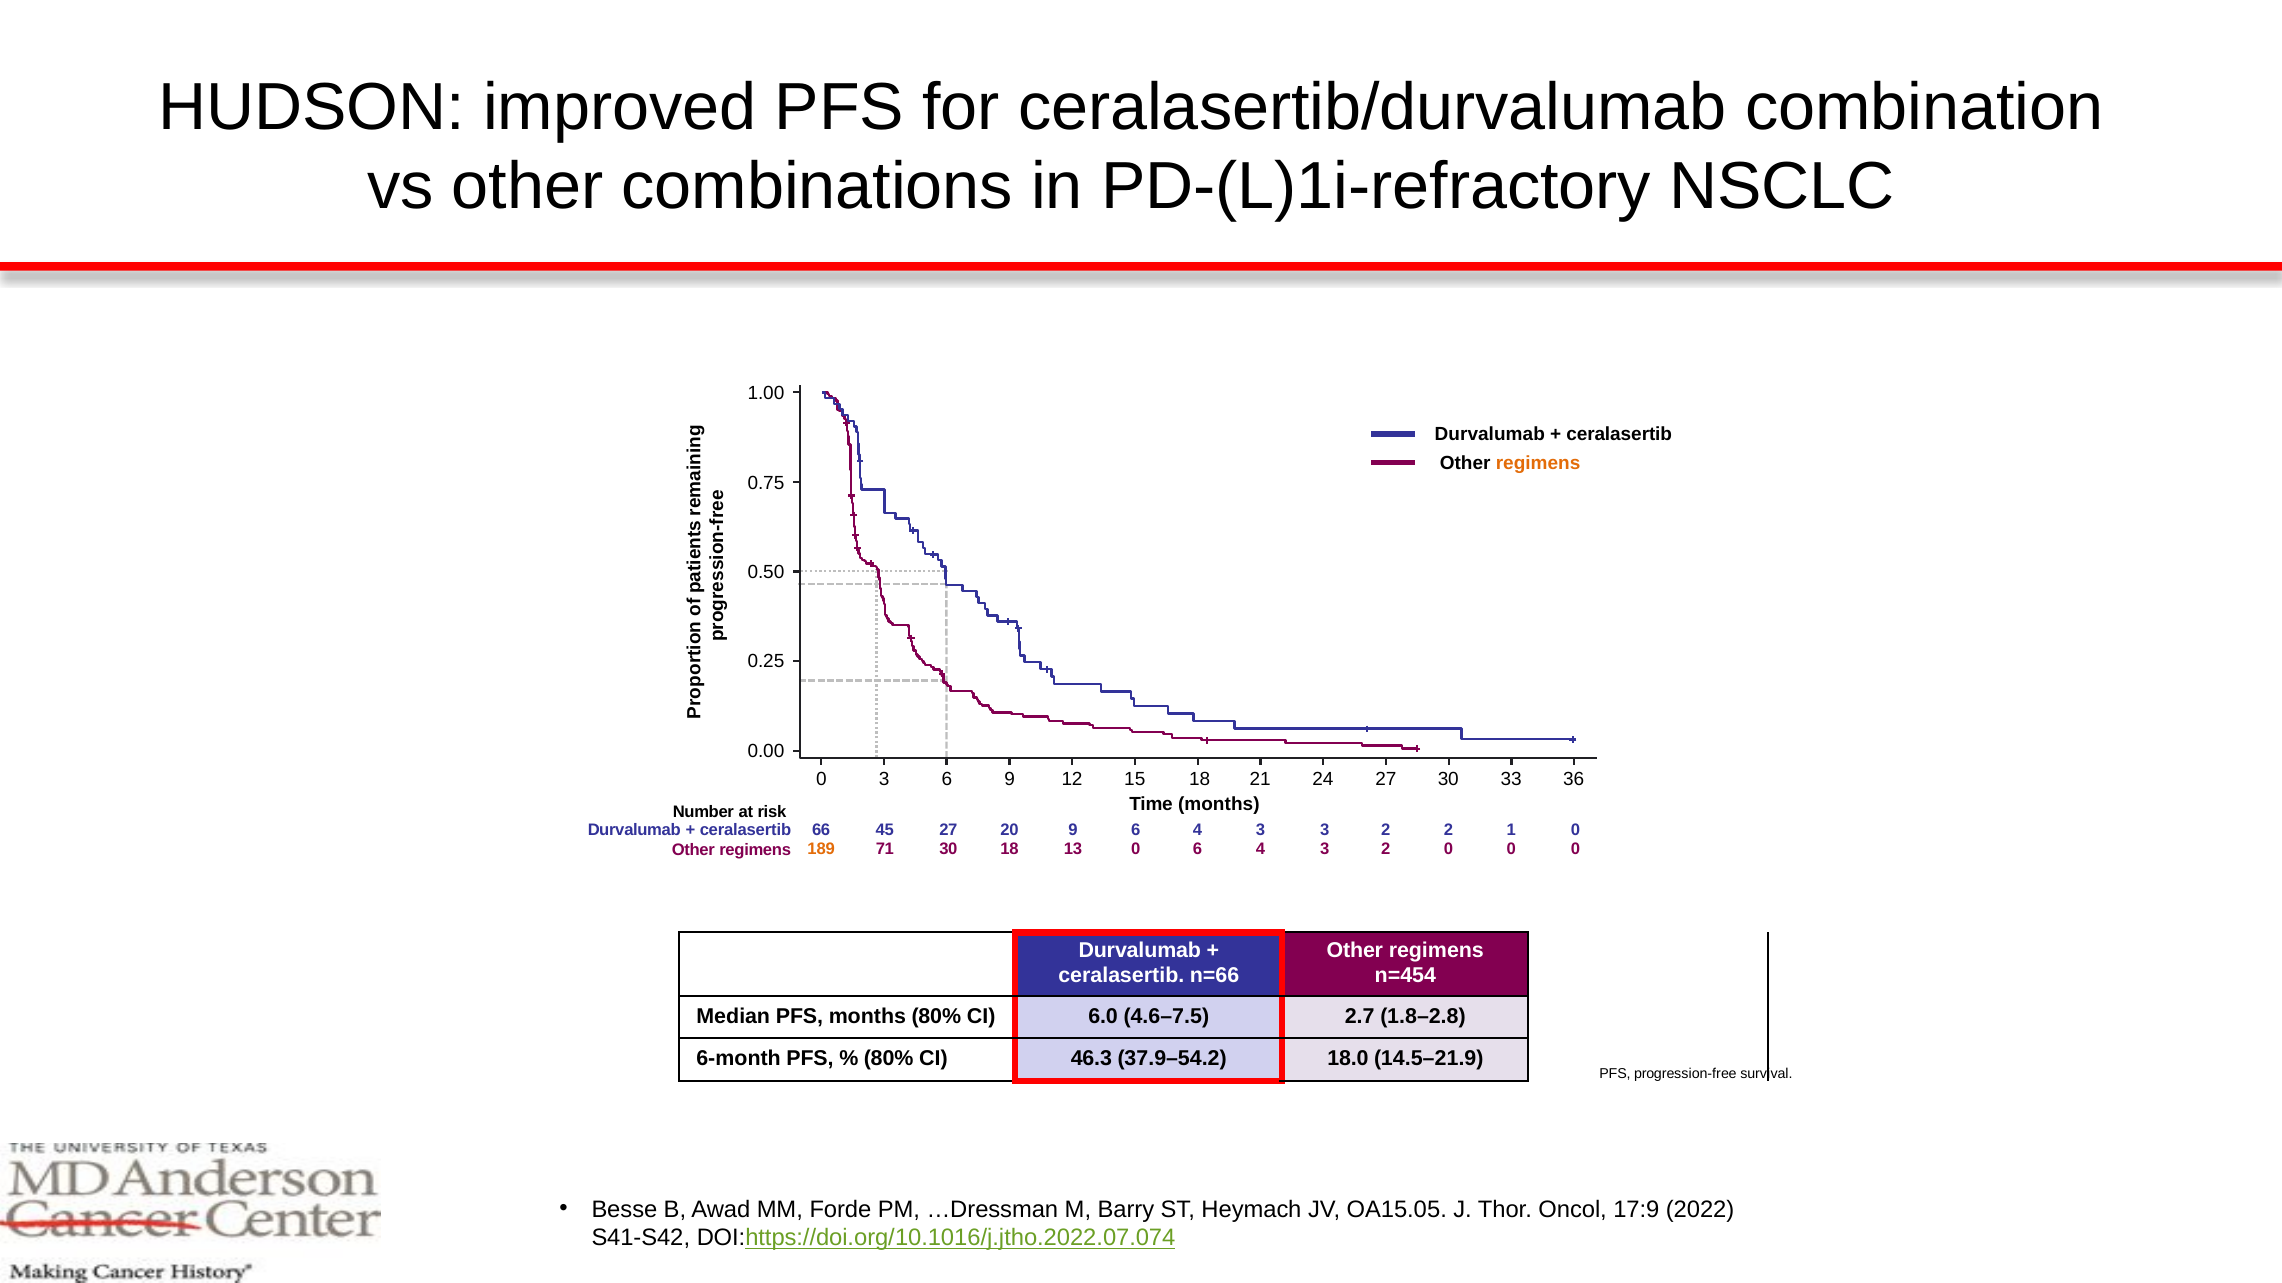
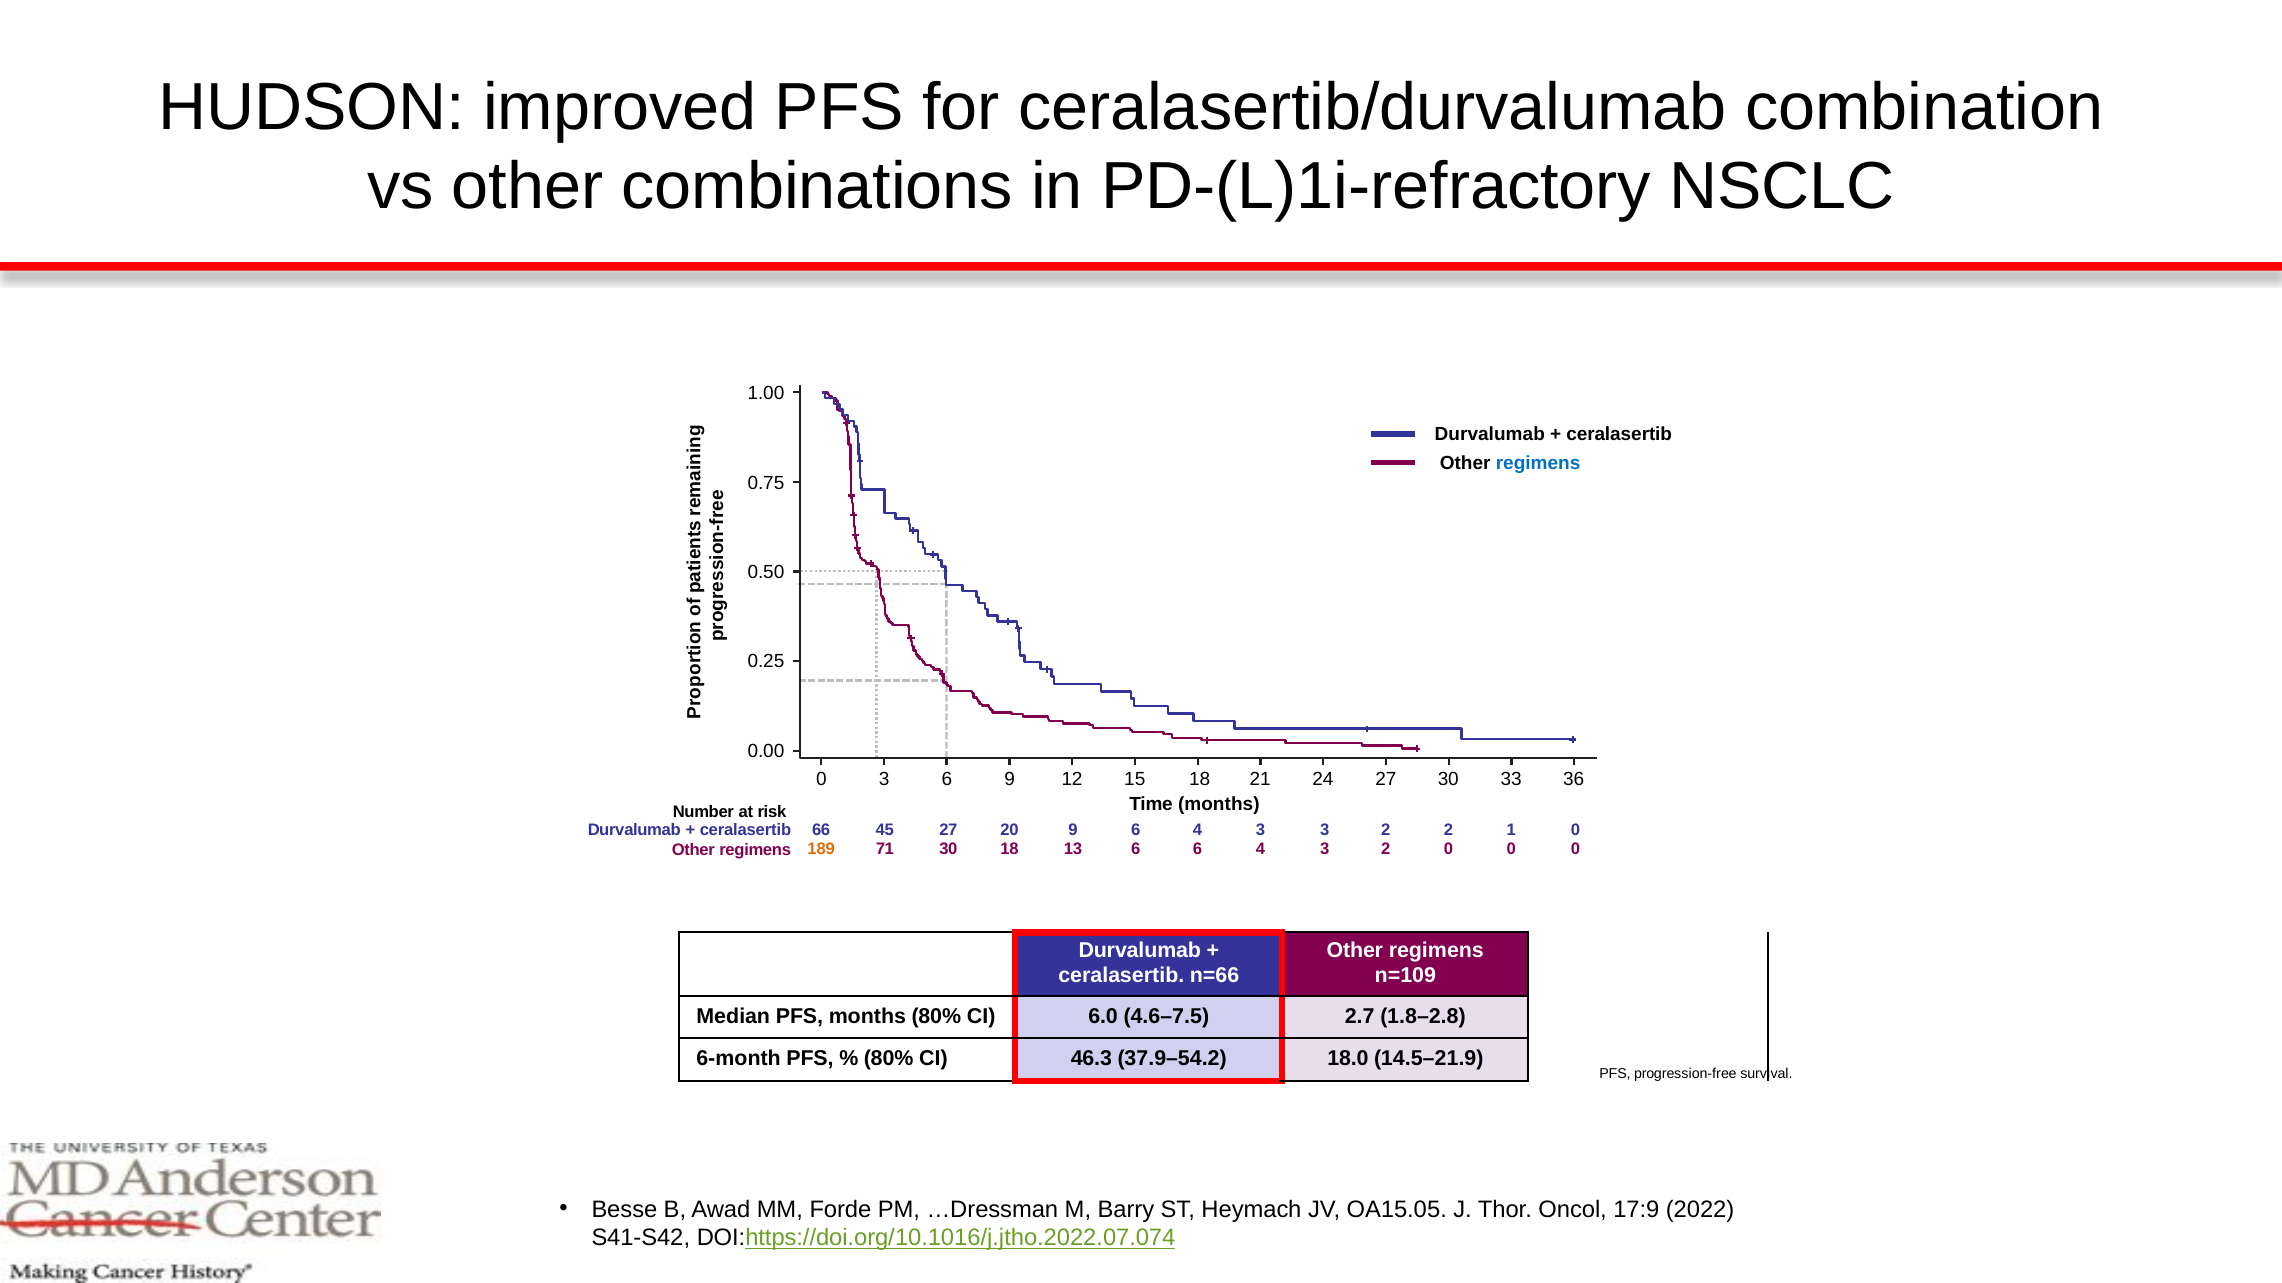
regimens colour: orange -> blue (1538, 463)
13 0: 0 -> 6 (1136, 850)
n=454: n=454 -> n=109 (1405, 976)
